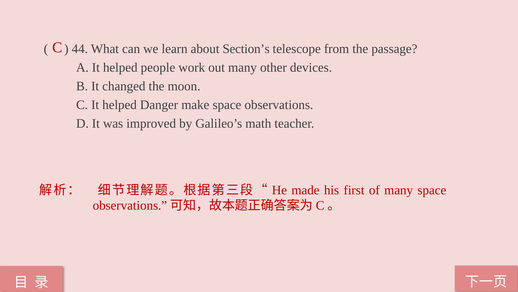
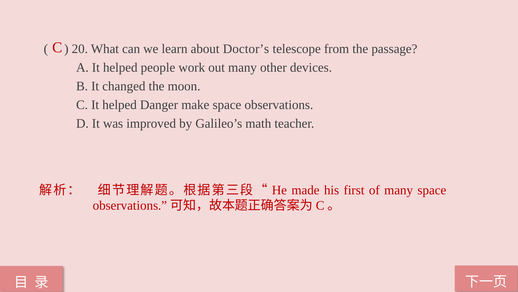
44: 44 -> 20 (80, 49)
Section’s: Section’s -> Doctor’s (246, 49)
